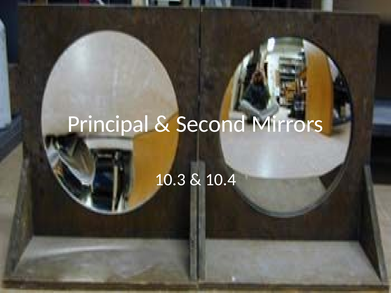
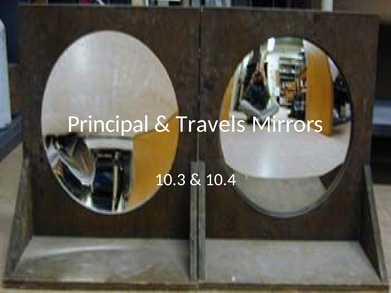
Second: Second -> Travels (211, 124)
